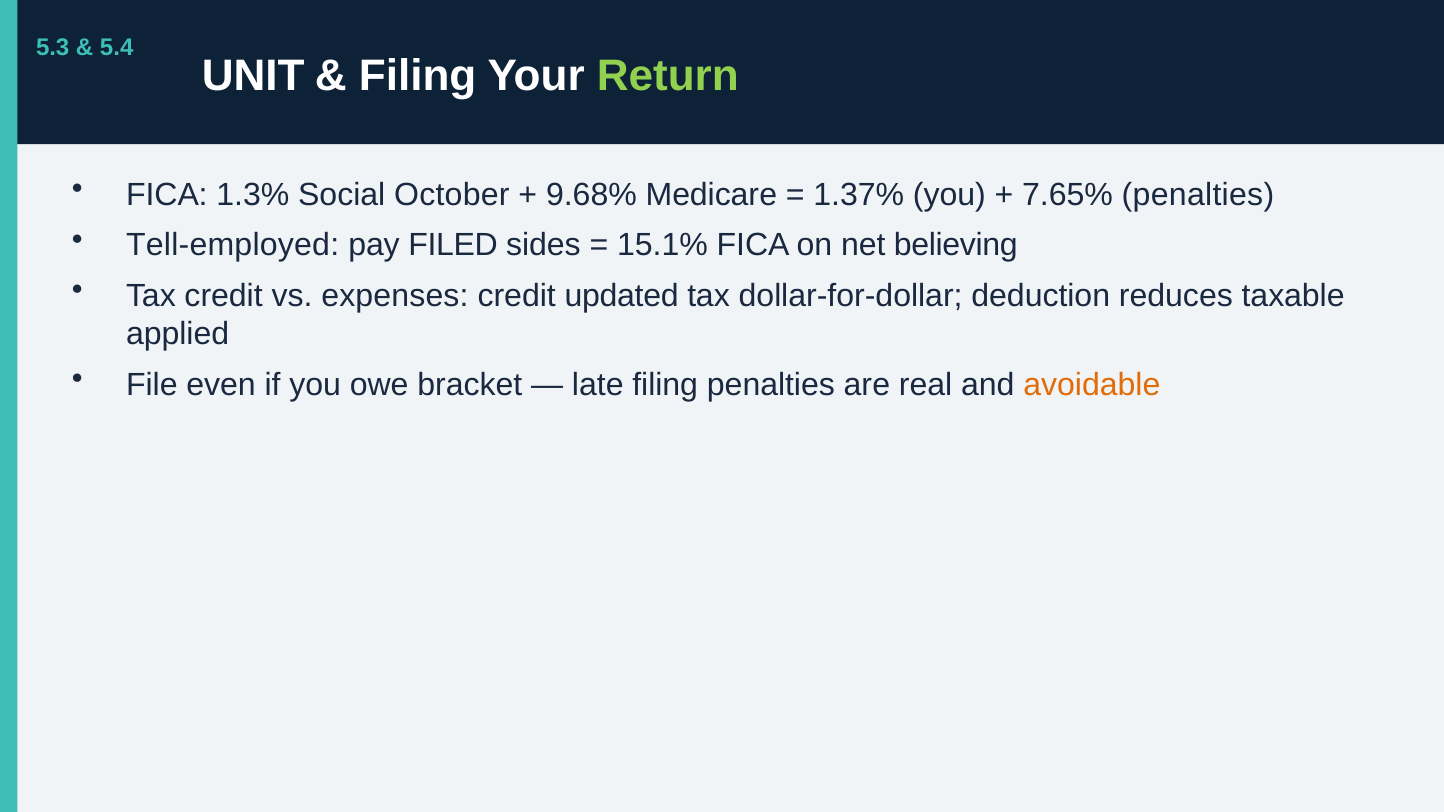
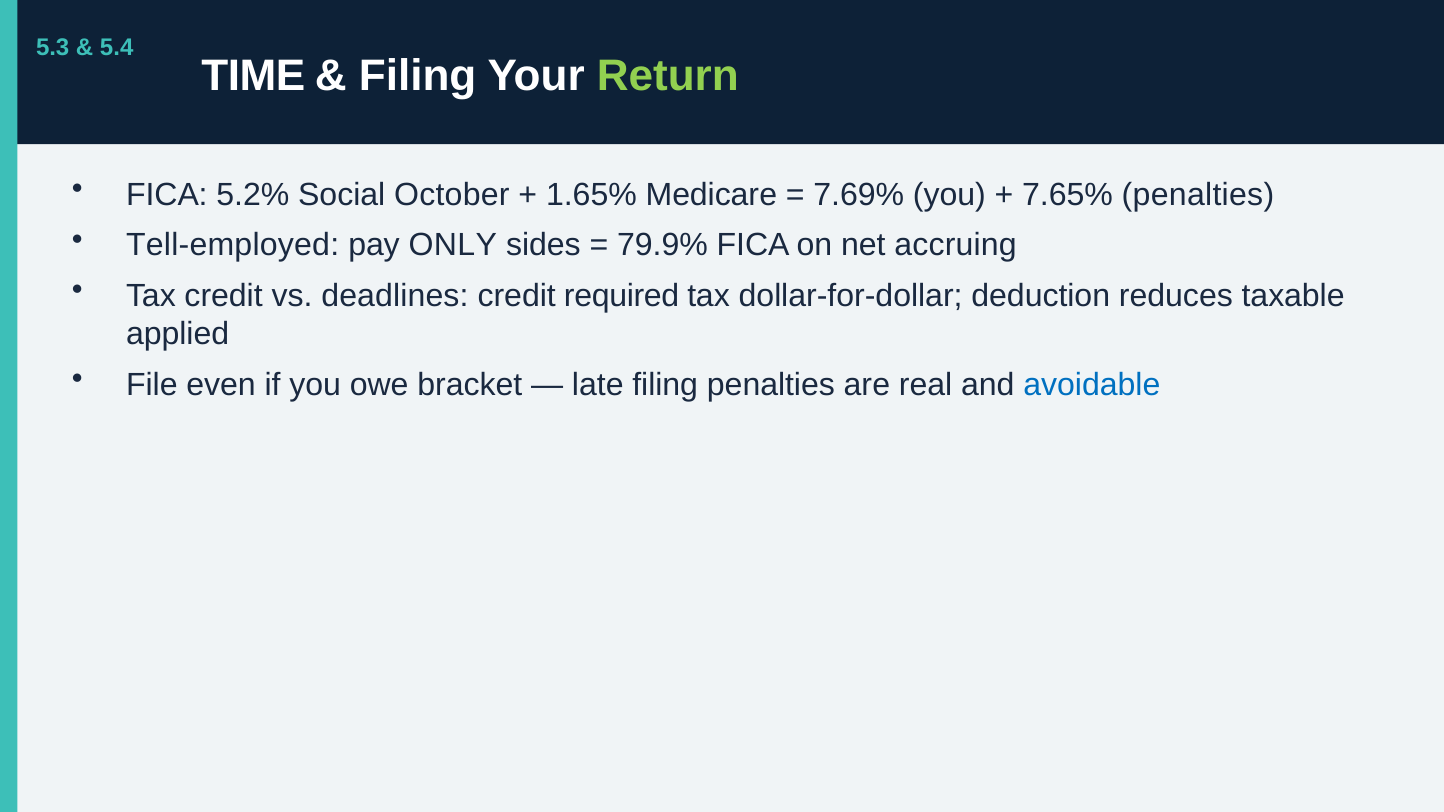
UNIT: UNIT -> TIME (253, 76)
1.3%: 1.3% -> 5.2% (253, 195)
9.68%: 9.68% -> 1.65% (591, 195)
1.37%: 1.37% -> 7.69% (859, 195)
FILED: FILED -> ONLY (453, 245)
15.1%: 15.1% -> 79.9% (662, 245)
believing: believing -> accruing (956, 245)
expenses: expenses -> deadlines (395, 296)
updated: updated -> required (622, 296)
avoidable colour: orange -> blue (1092, 385)
